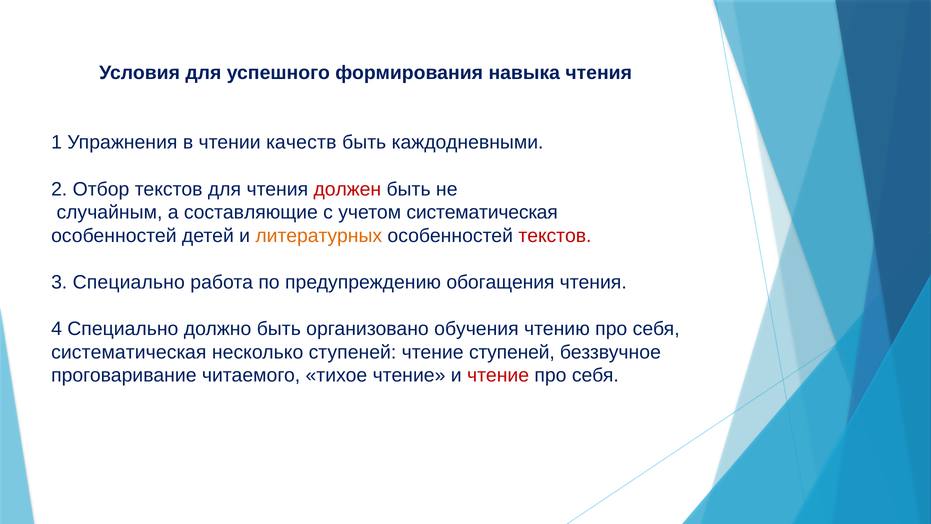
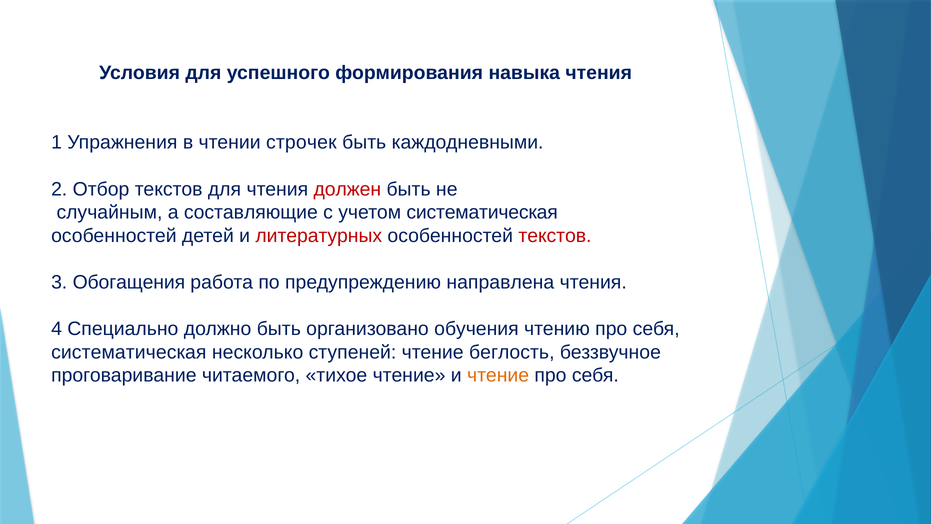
качеств: качеств -> строчек (301, 142)
литературных colour: orange -> red (319, 236)
3 Специально: Специально -> Обогащения (129, 282)
обогащения: обогащения -> направлена (500, 282)
чтение ступеней: ступеней -> беглость (512, 352)
чтение colour: red -> orange (498, 375)
